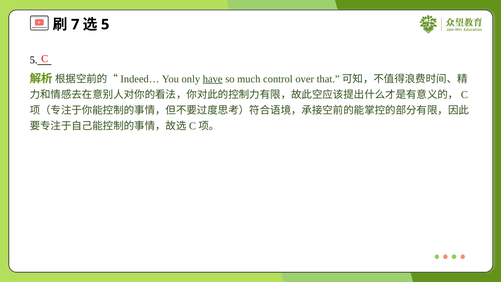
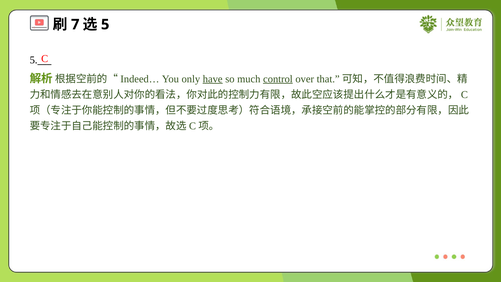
control underline: none -> present (278, 79)
